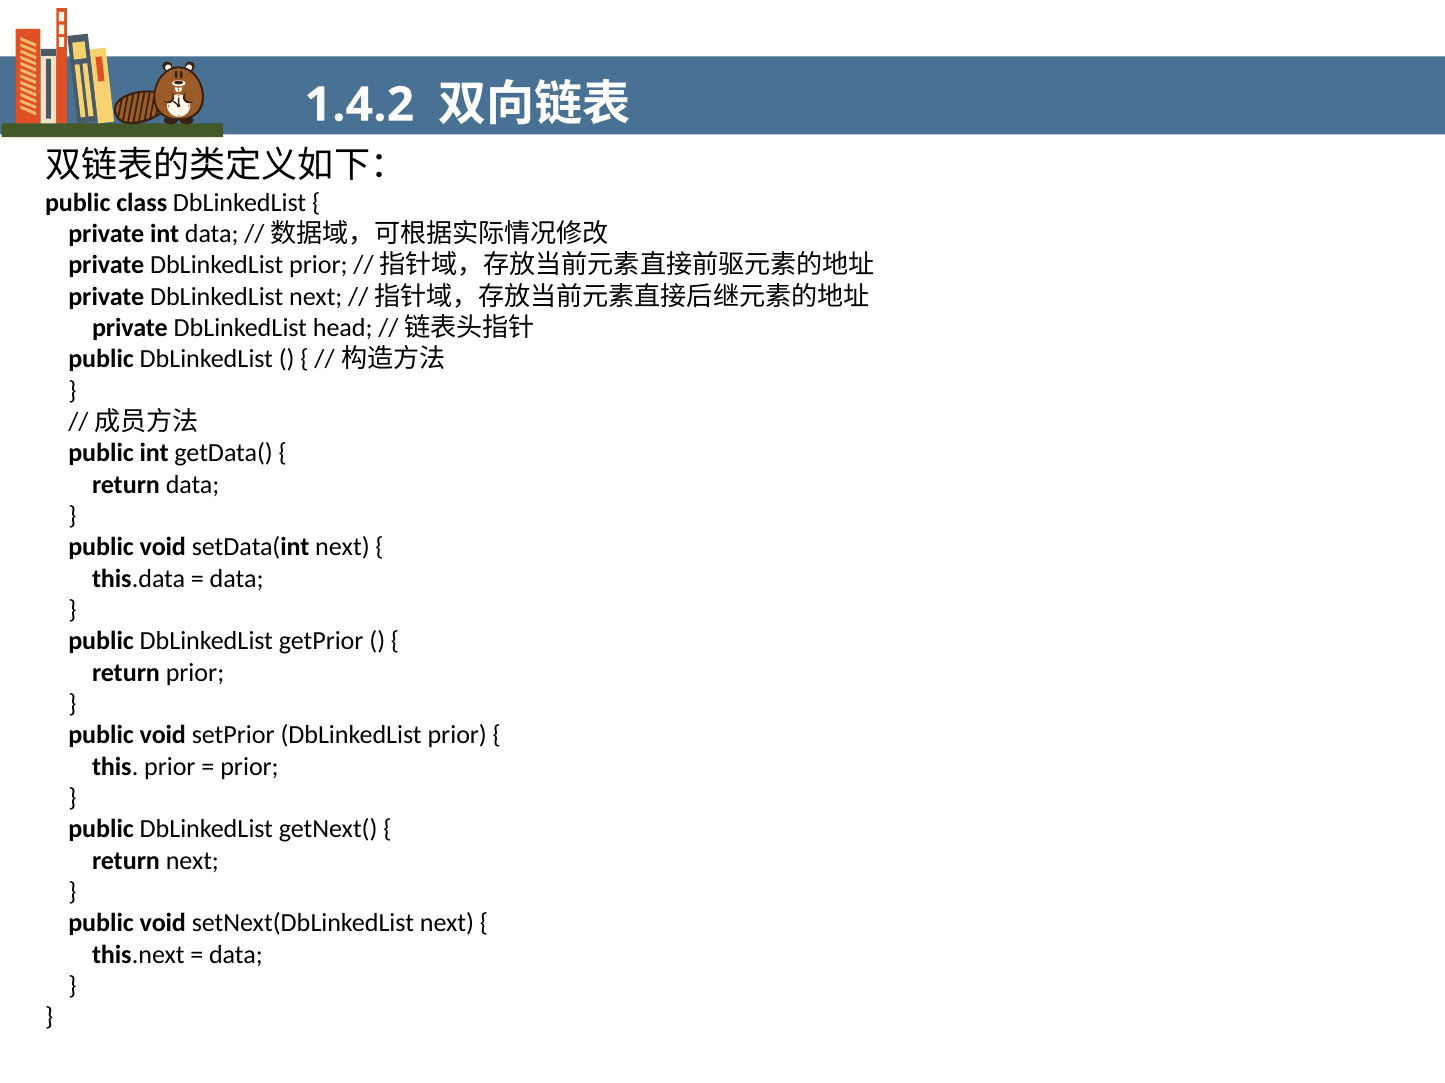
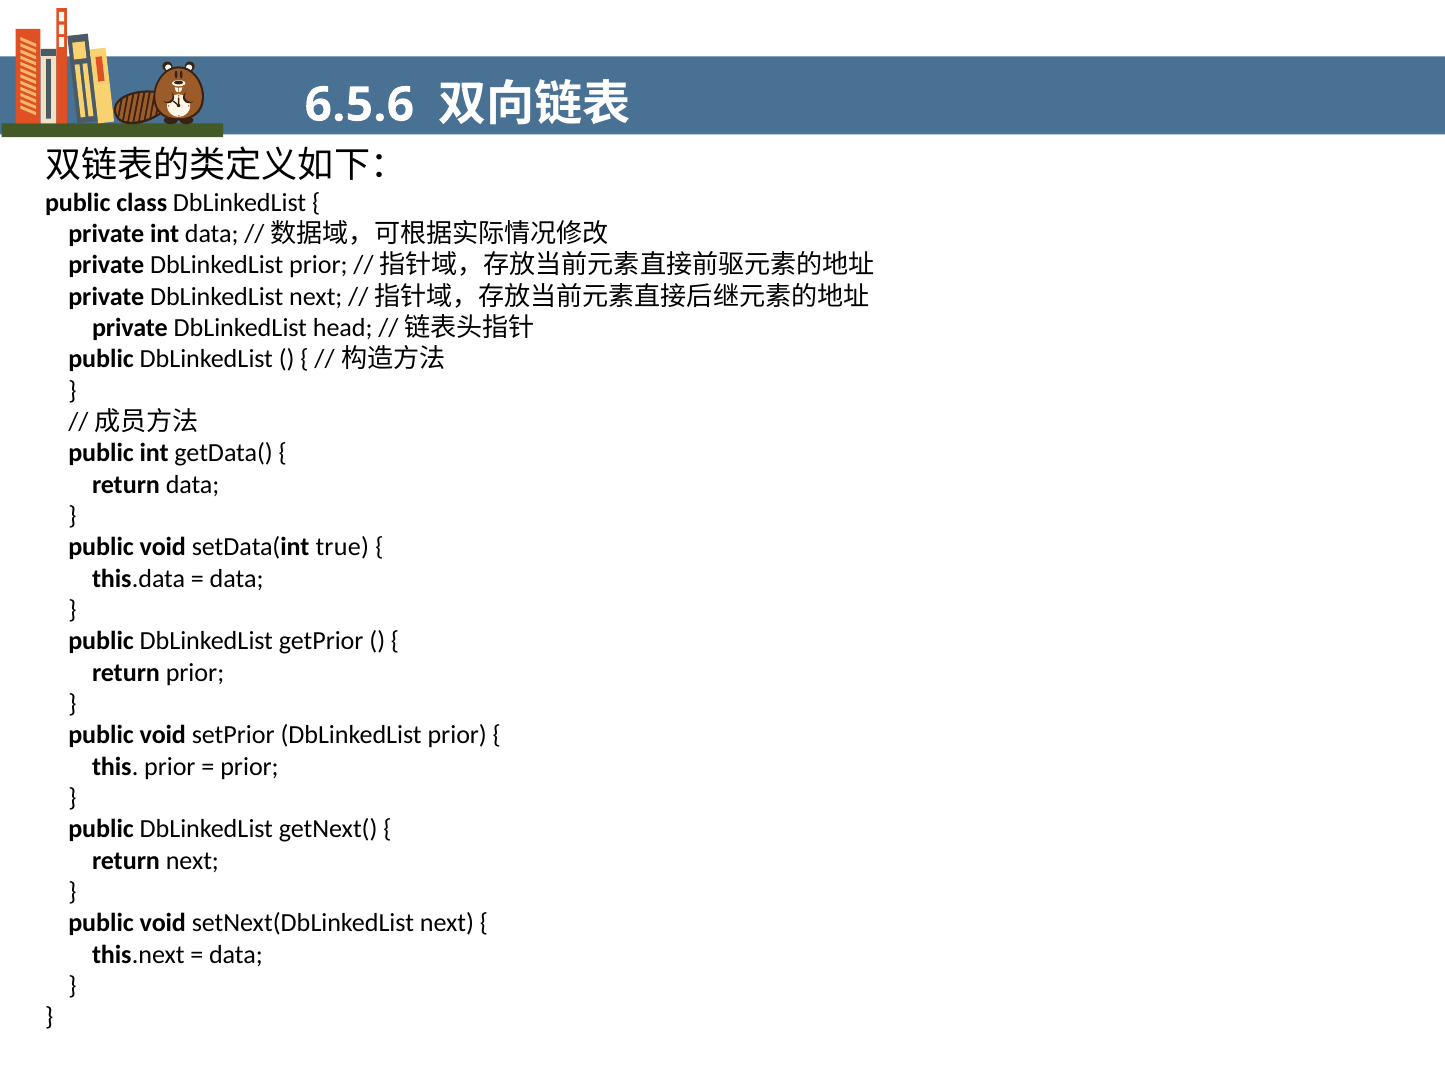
1.4.2: 1.4.2 -> 6.5.6 (359, 105)
setData(int next: next -> true (342, 548)
